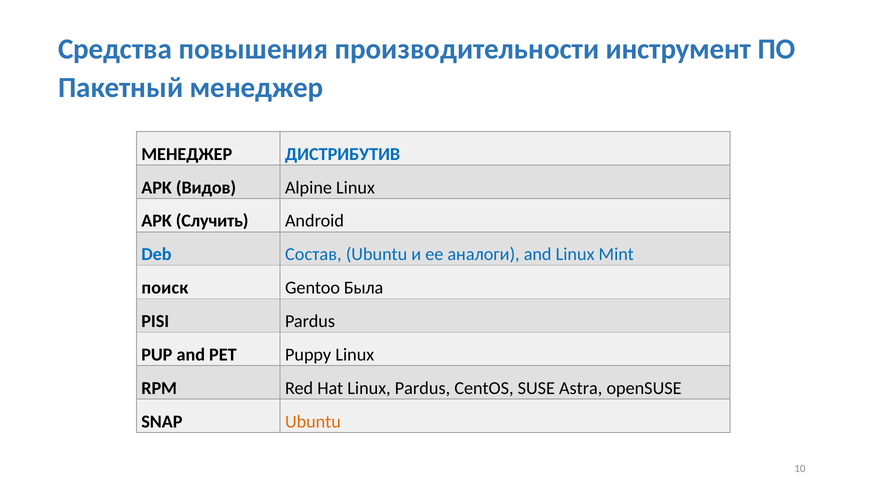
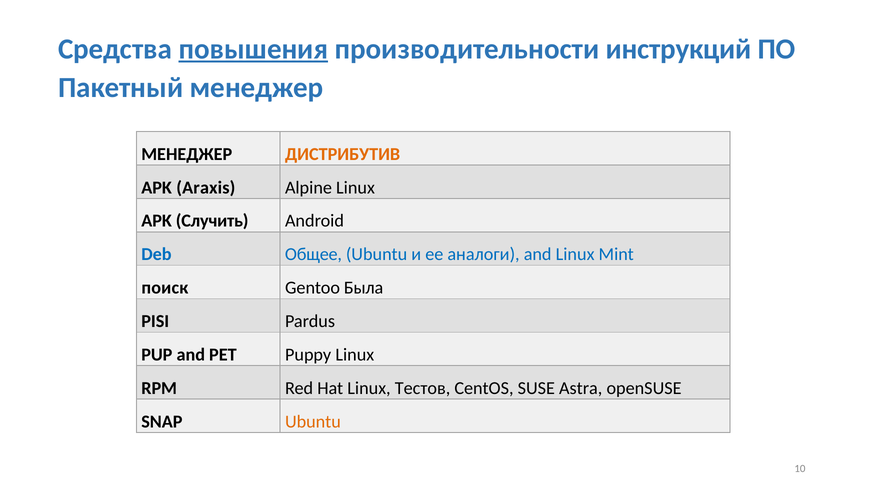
повышения underline: none -> present (253, 49)
инструмент: инструмент -> инструкций (679, 49)
ДИСТРИБУТИВ colour: blue -> orange (343, 154)
Видов: Видов -> Araxis (206, 187)
Состав: Состав -> Общее (313, 254)
Linux Pardus: Pardus -> Тестов (423, 388)
